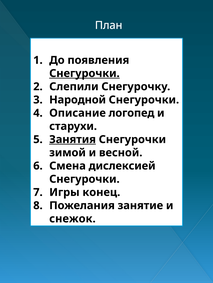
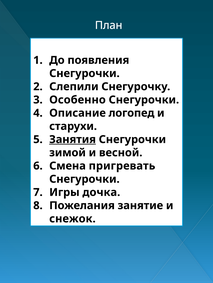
Снегурочки underline: present -> none (84, 74)
Народной: Народной -> Особенно (77, 100)
дислексией: дислексией -> пригревать (122, 166)
конец: конец -> дочка (101, 193)
